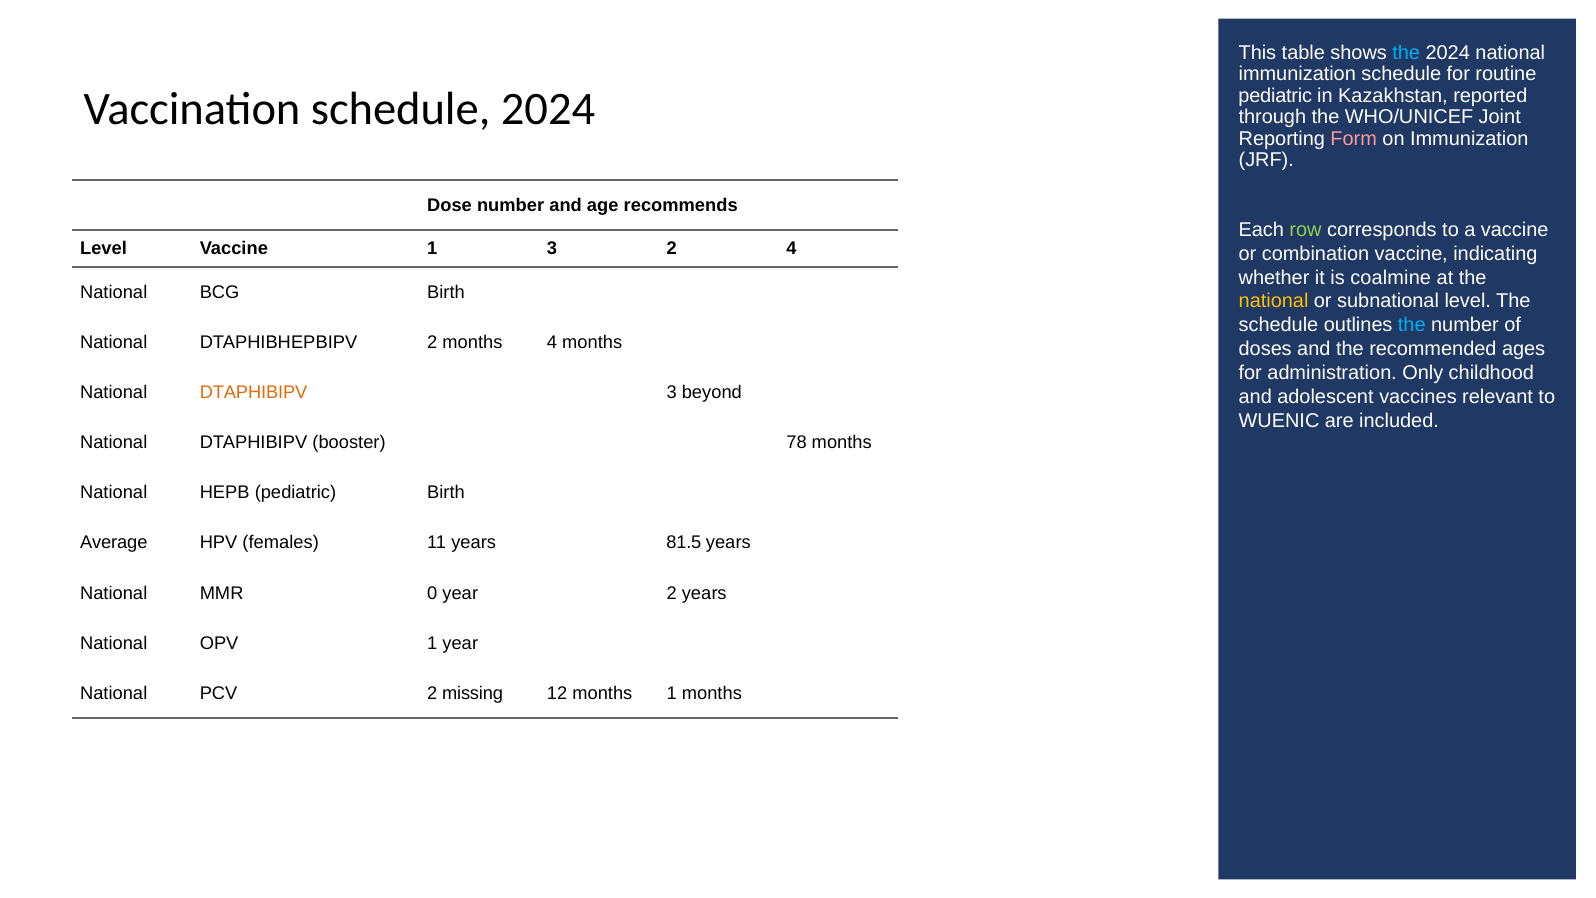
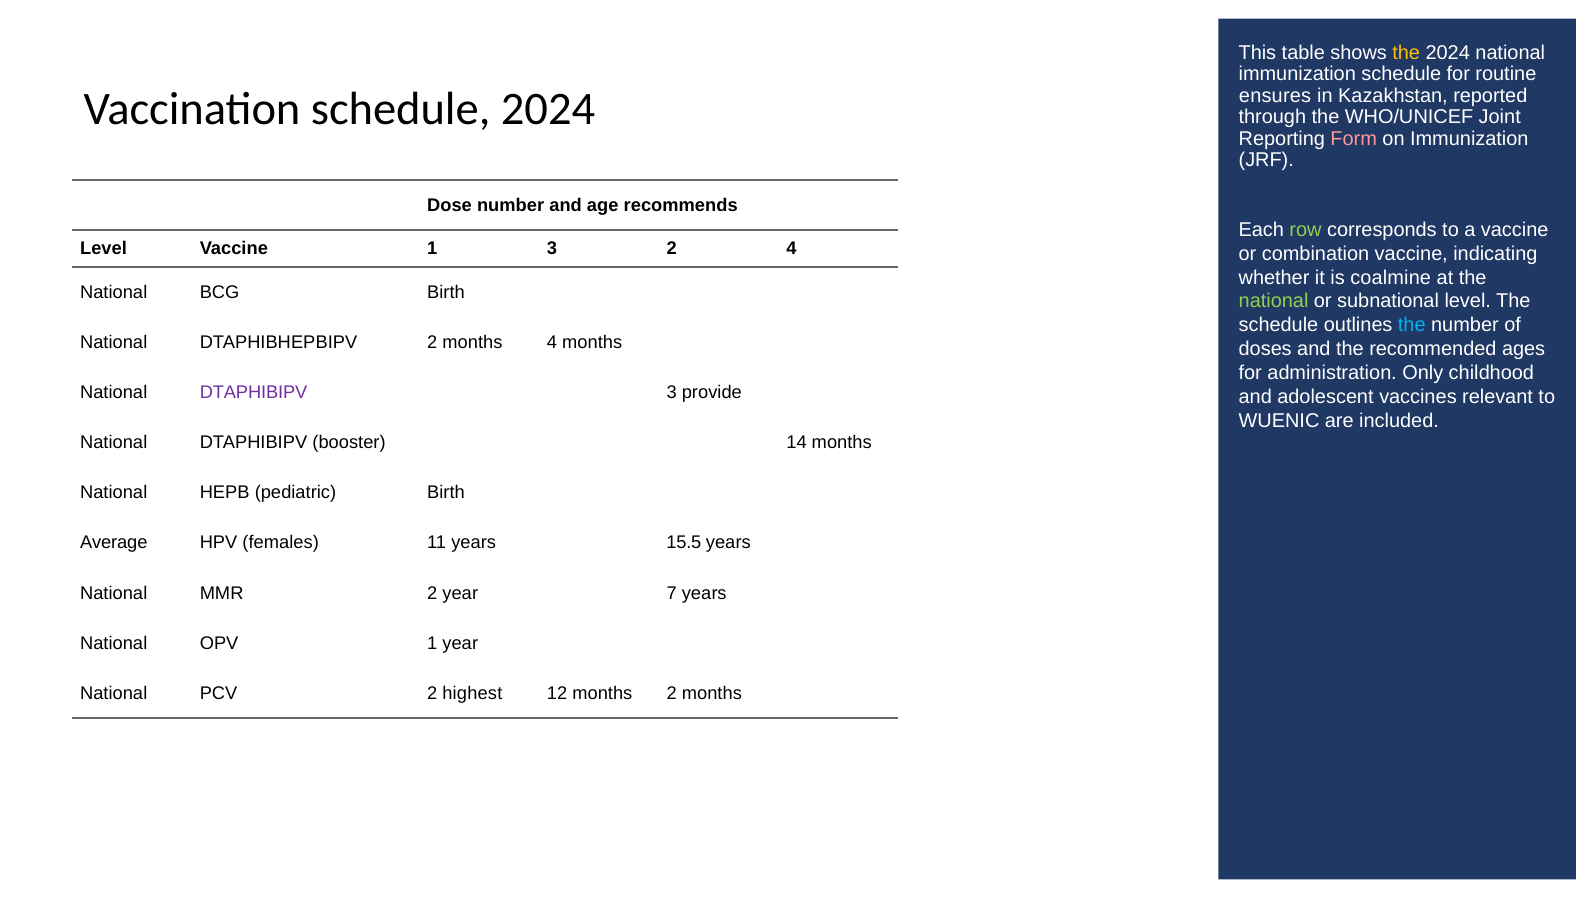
the colour: light blue -> yellow (1406, 52)
pediatric: pediatric -> ensures (1275, 96)
national colour: yellow -> light green (1274, 301)
DTAPHIBIPV colour: orange -> purple (254, 392)
beyond: beyond -> provide (712, 392)
78: 78 -> 14 (797, 443)
81.5: 81.5 -> 15.5 (684, 543)
MMR 0: 0 -> 2 (432, 593)
year 2: 2 -> 7 (672, 593)
missing: missing -> highest (472, 693)
months 1: 1 -> 2 (672, 693)
